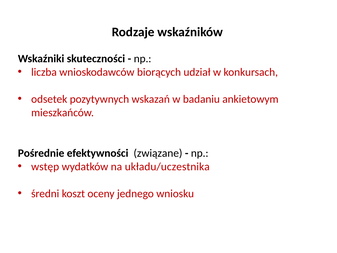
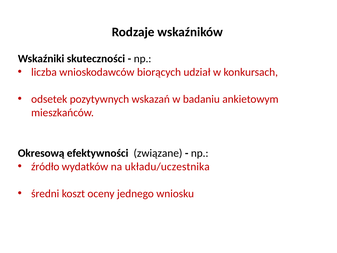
Pośrednie: Pośrednie -> Okresową (41, 153)
wstęp: wstęp -> źródło (45, 166)
